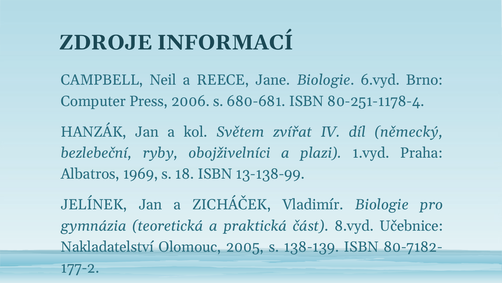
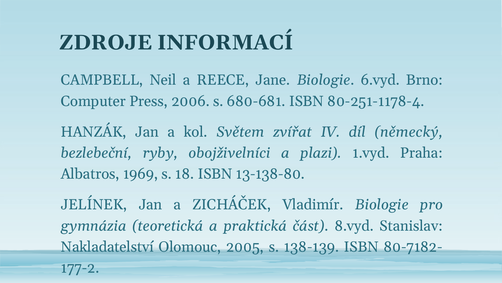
13-138-99: 13-138-99 -> 13-138-80 (270, 174)
Učebnice: Učebnice -> Stanislav (411, 225)
